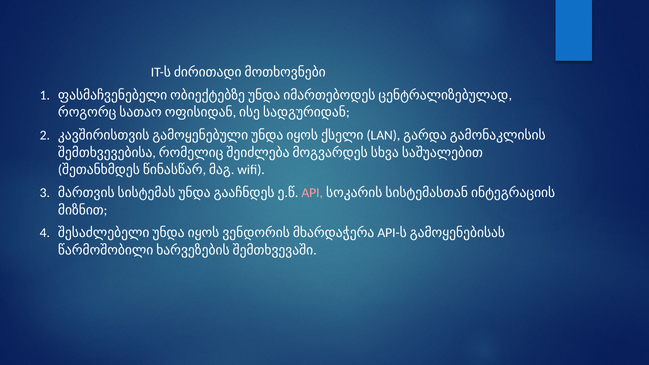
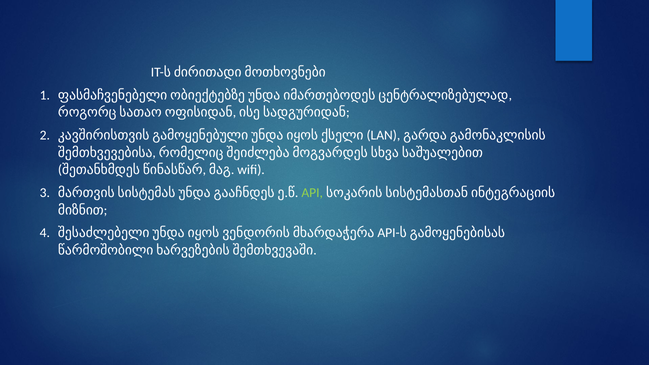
API colour: pink -> light green (312, 193)
